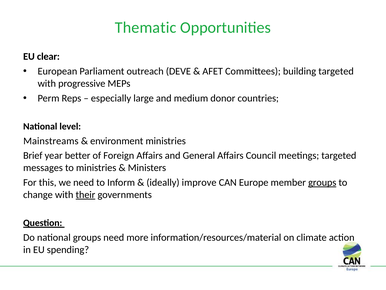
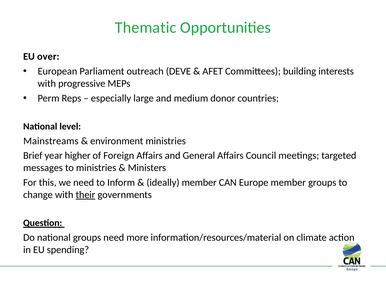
clear: clear -> over (48, 57)
building targeted: targeted -> interests (336, 71)
better: better -> higher (78, 155)
ideally improve: improve -> member (199, 182)
groups underline: present -> none (322, 182)
